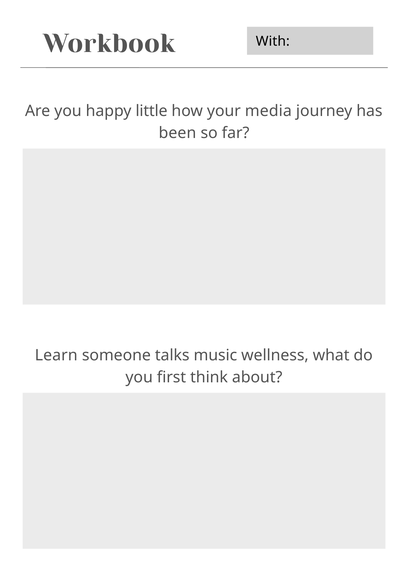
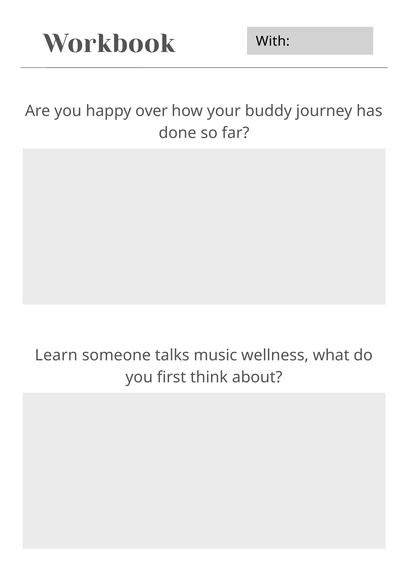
little: little -> over (152, 111)
media: media -> buddy (268, 111)
been: been -> done (178, 133)
